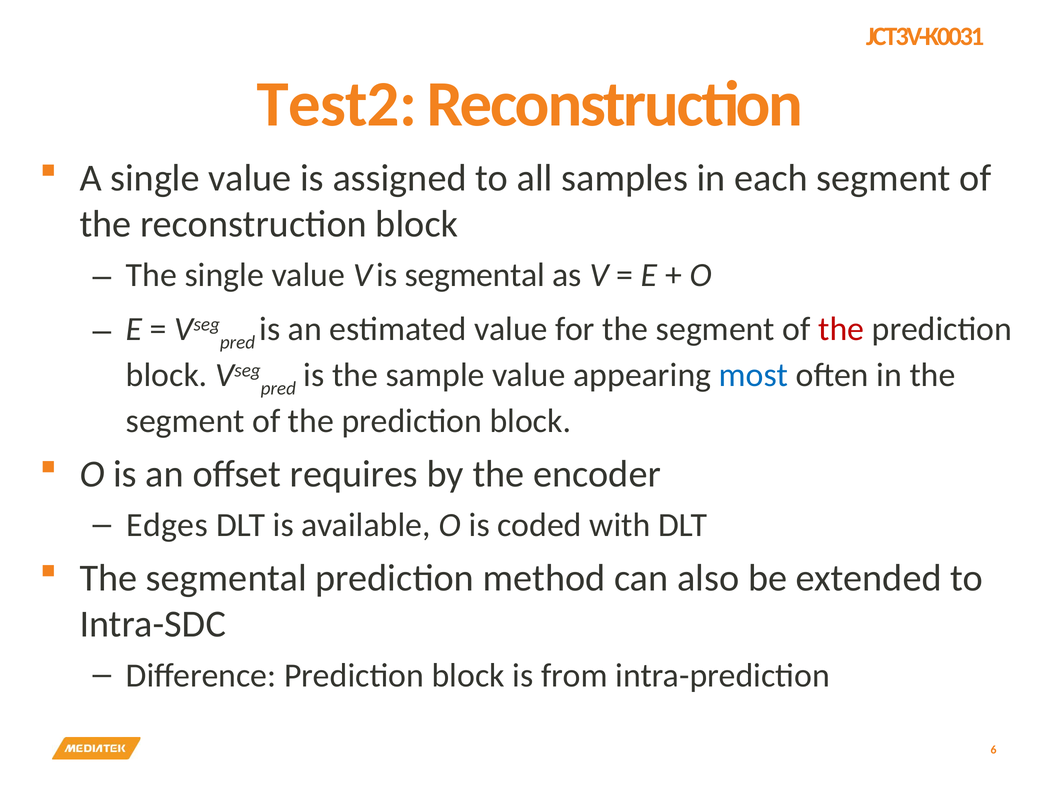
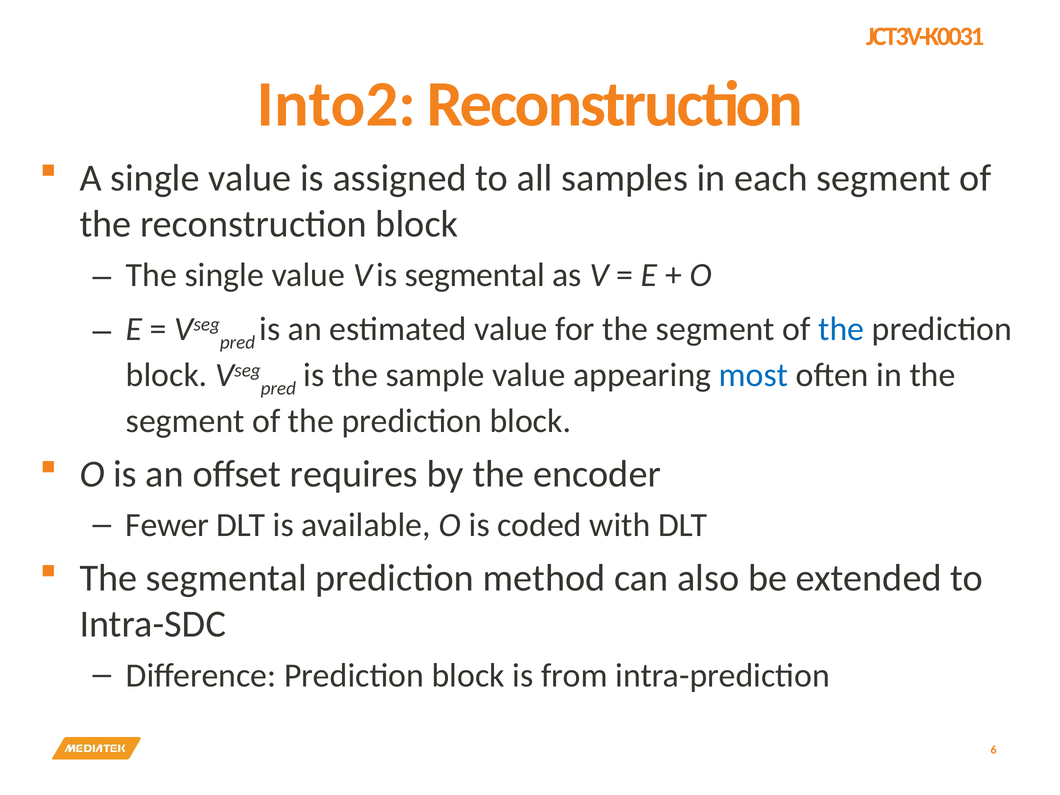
Test2: Test2 -> Into2 (337, 104)
the colour: red -> blue (841, 329)
Edges: Edges -> Fewer (167, 525)
